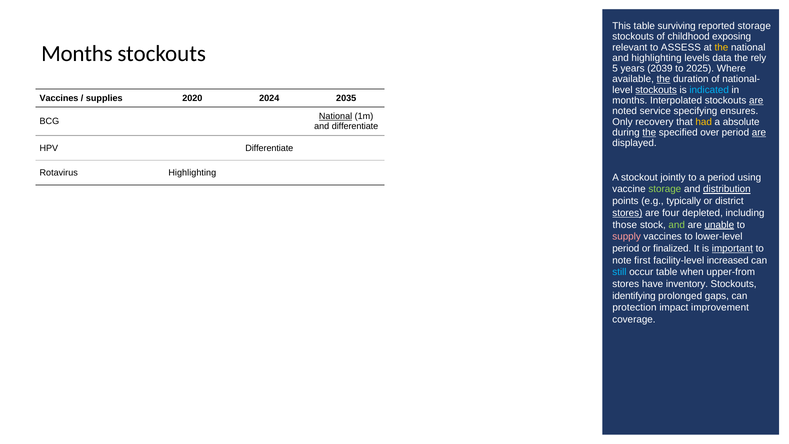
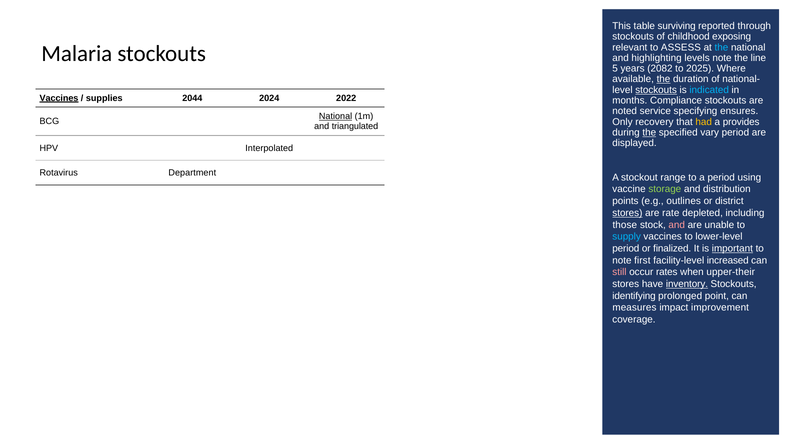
reported storage: storage -> through (754, 26)
the colour: yellow -> light blue (721, 47)
Months: Months -> Malaria (77, 54)
levels data: data -> note (722, 58)
rely: rely -> line (758, 58)
2039: 2039 -> 2082 (660, 69)
Vaccines underline: none -> present (59, 98)
2020: 2020 -> 2044 (192, 98)
2035: 2035 -> 2022 (346, 98)
Interpolated: Interpolated -> Compliance (676, 100)
are underline: present -> none (756, 100)
absolute: absolute -> provides (741, 122)
and differentiate: differentiate -> triangulated (355, 126)
over: over -> vary (710, 132)
are underline: present -> none (759, 132)
HPV Differentiate: Differentiate -> Interpolated (269, 148)
Rotavirus Highlighting: Highlighting -> Department (192, 173)
jointly: jointly -> range (673, 177)
distribution underline: present -> none (727, 189)
typically: typically -> outlines (684, 201)
four: four -> rate (671, 213)
and colour: light green -> pink (677, 225)
unable underline: present -> none (719, 225)
supply colour: pink -> light blue (627, 236)
still colour: light blue -> pink (619, 272)
occur table: table -> rates (667, 272)
upper-from: upper-from -> upper-their (731, 272)
inventory underline: none -> present (687, 284)
gaps: gaps -> point (717, 296)
protection: protection -> measures (634, 308)
